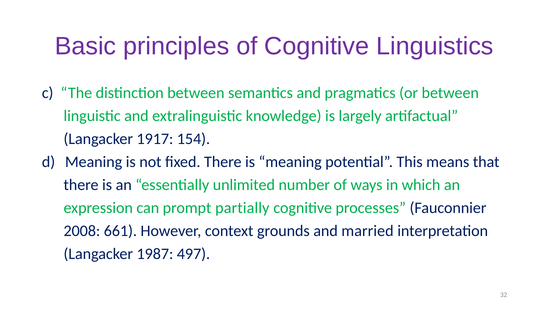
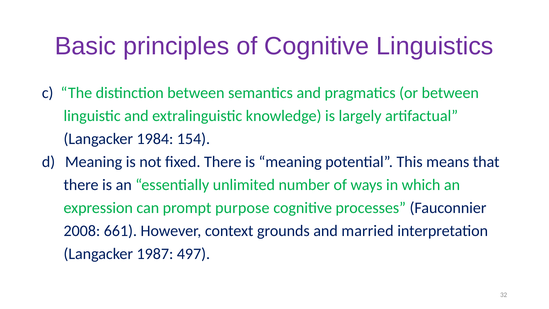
1917: 1917 -> 1984 (155, 139)
partially: partially -> purpose (242, 208)
